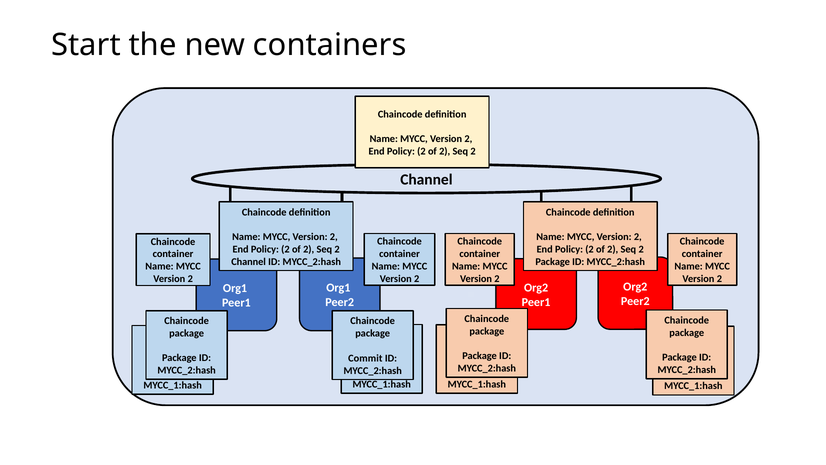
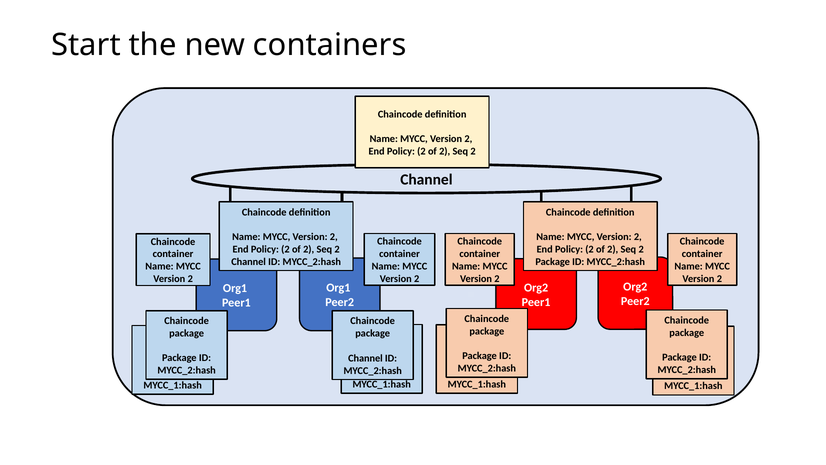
Commit: Commit -> Channel (365, 358)
